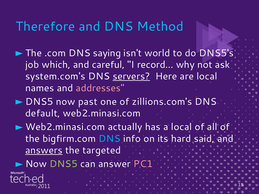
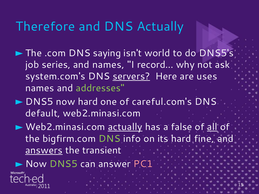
DNS Method: Method -> Actually (160, 27)
which: which -> series (56, 65)
and careful: careful -> names (108, 65)
are local: local -> uses (207, 76)
addresses colour: pink -> light green (100, 88)
now past: past -> hard (88, 102)
zillions.com's: zillions.com's -> careful.com's (162, 102)
actually underline: none -> present (125, 127)
a local: local -> false (182, 127)
all underline: none -> present (212, 127)
DNS colour: light blue -> light green (110, 139)
said: said -> fine (204, 139)
targeted: targeted -> transient (102, 150)
